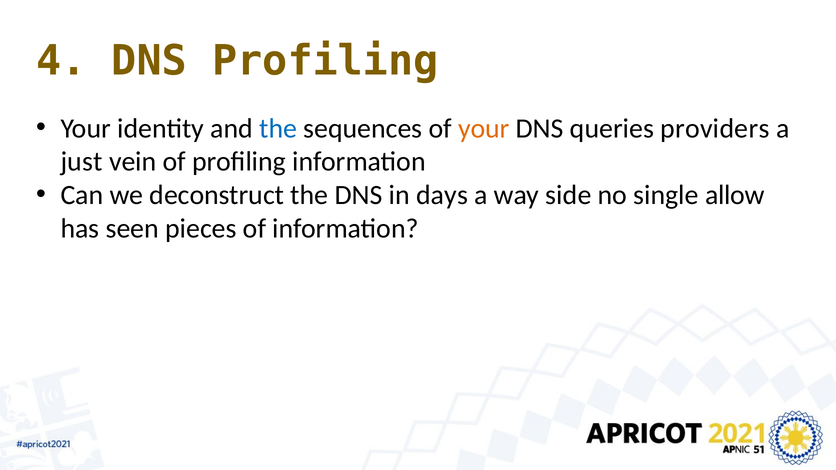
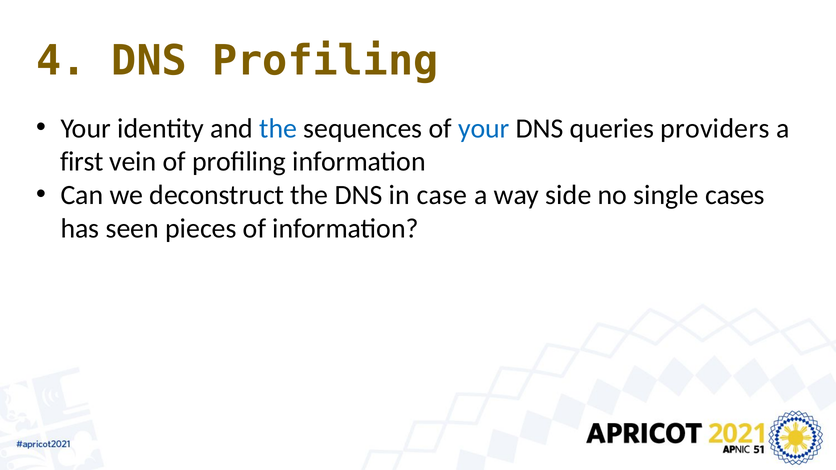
your colour: orange -> blue (484, 128)
just: just -> first (82, 162)
days: days -> case (442, 195)
allow: allow -> cases (735, 195)
